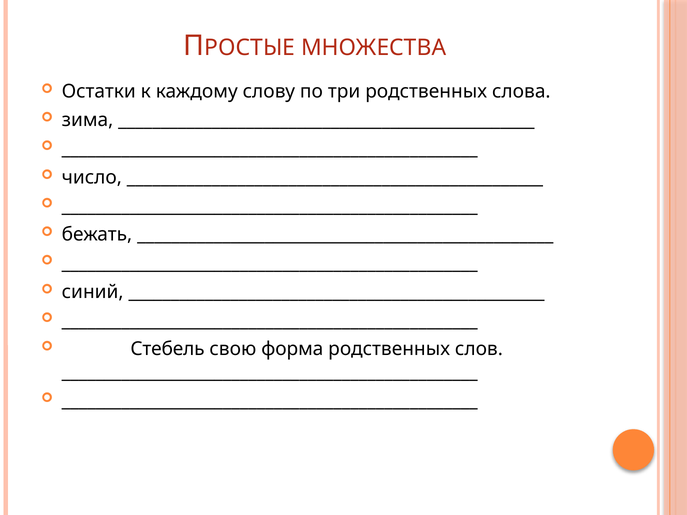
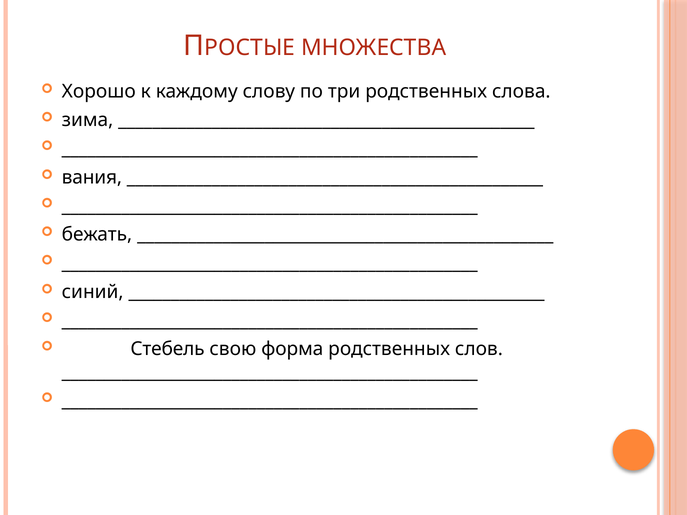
Остатки: Остатки -> Хорошо (99, 91)
число: число -> вания (92, 177)
